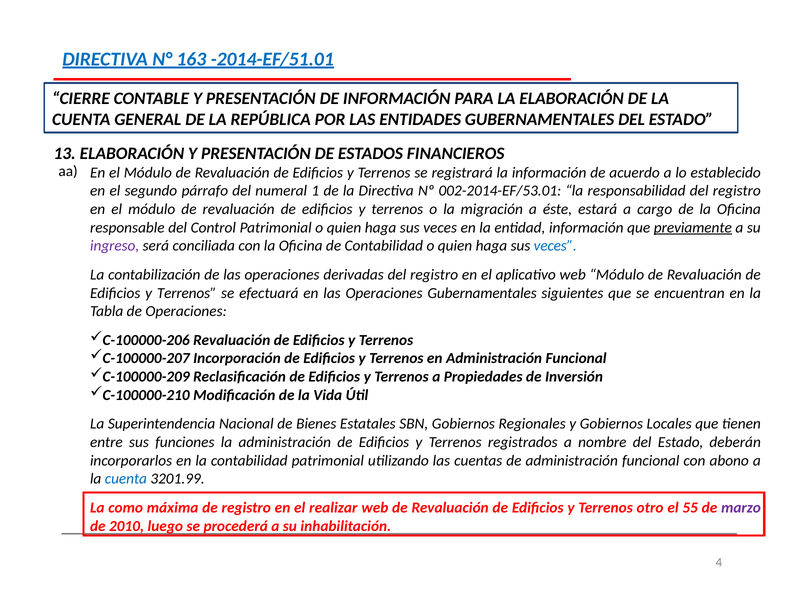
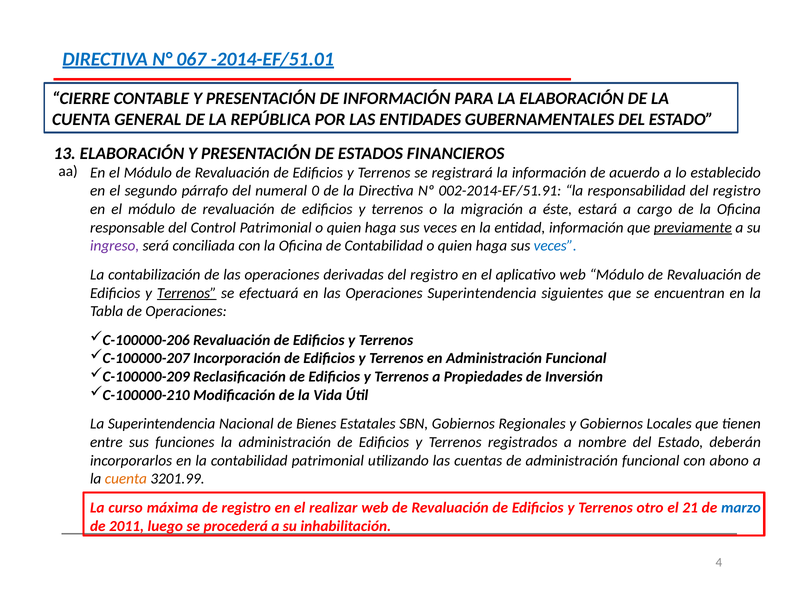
163: 163 -> 067 (191, 59)
1: 1 -> 0 (315, 191)
002-2014-EF/53.01: 002-2014-EF/53.01 -> 002-2014-EF/51.91 (500, 191)
Terrenos underline: none -> present (187, 293)
Operaciones Gubernamentales: Gubernamentales -> Superintendencia (482, 293)
cuenta colour: blue -> orange (126, 479)
como: como -> curso (126, 508)
55: 55 -> 21 (690, 508)
marzo colour: purple -> blue (741, 508)
2010: 2010 -> 2011 (127, 526)
